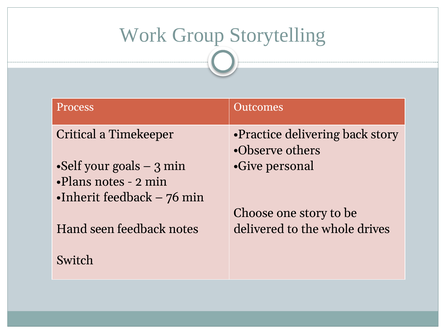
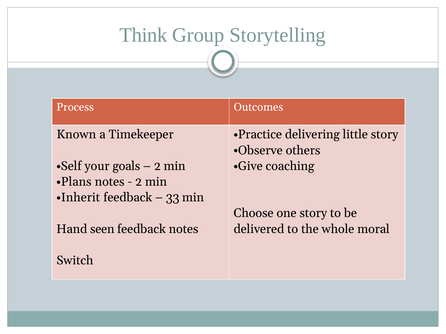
Work: Work -> Think (143, 35)
back: back -> little (355, 135)
Critical: Critical -> Known (76, 135)
3: 3 -> 2 (157, 166)
personal: personal -> coaching (290, 166)
76: 76 -> 33 (173, 198)
drives: drives -> moral (373, 229)
